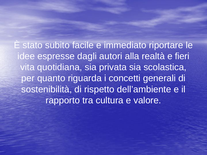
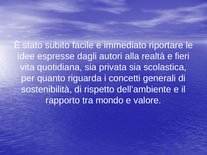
cultura: cultura -> mondo (110, 101)
